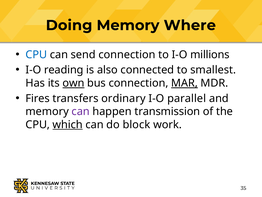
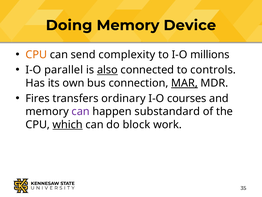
Where: Where -> Device (190, 25)
CPU colour: blue -> orange (36, 54)
send connection: connection -> complexity (127, 54)
reading: reading -> parallel (64, 70)
also underline: none -> present (107, 70)
smallest: smallest -> controls (213, 70)
own underline: present -> none (73, 83)
parallel: parallel -> courses (187, 98)
transmission: transmission -> substandard (167, 111)
